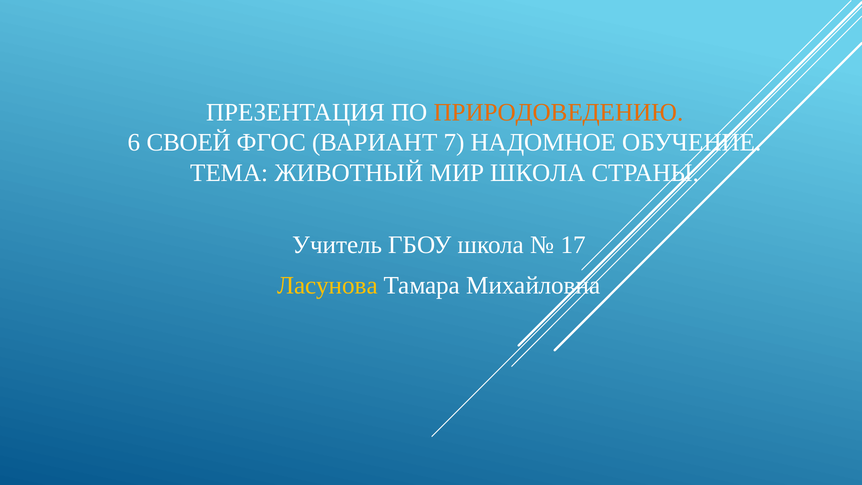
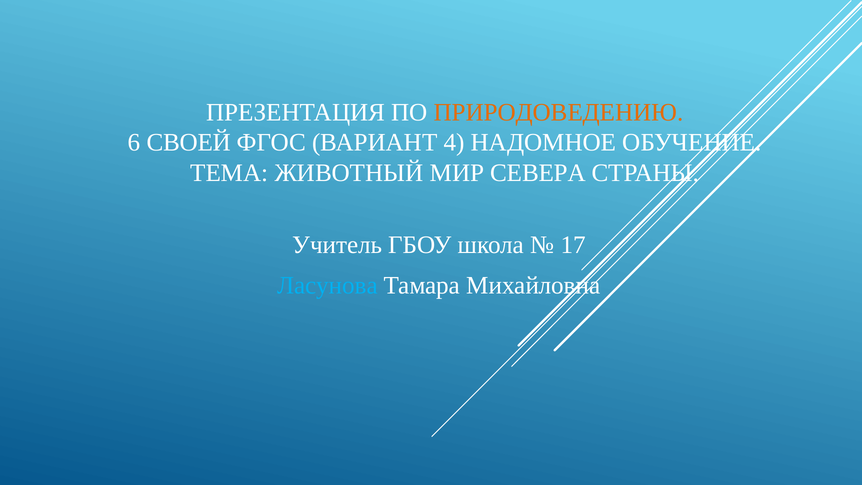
7: 7 -> 4 (454, 143)
МИР ШКОЛА: ШКОЛА -> СЕВЕРА (538, 173)
Ласунова colour: yellow -> light blue (328, 285)
